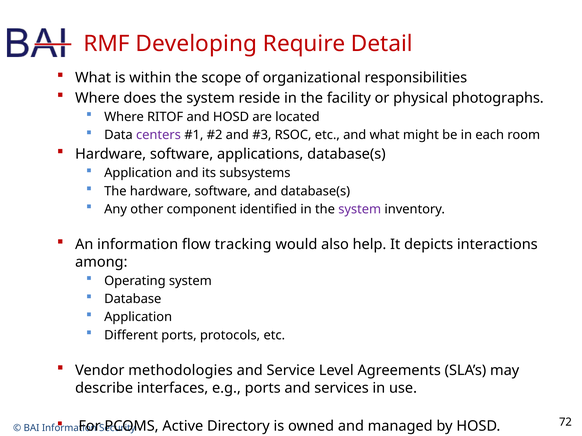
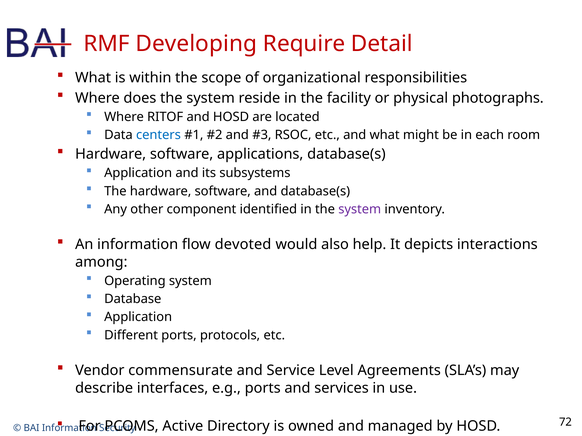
centers colour: purple -> blue (158, 135)
tracking: tracking -> devoted (243, 245)
methodologies: methodologies -> commensurate (181, 371)
